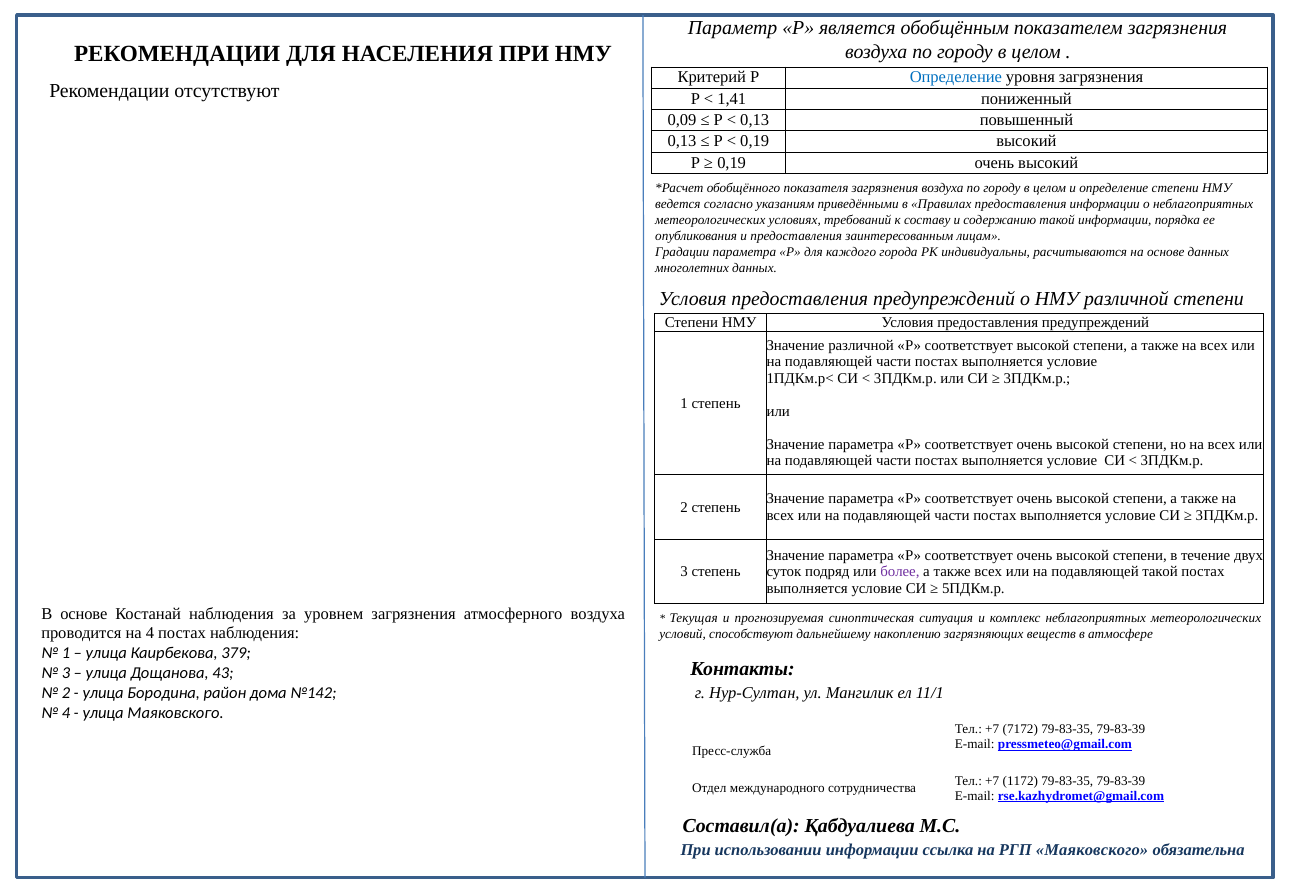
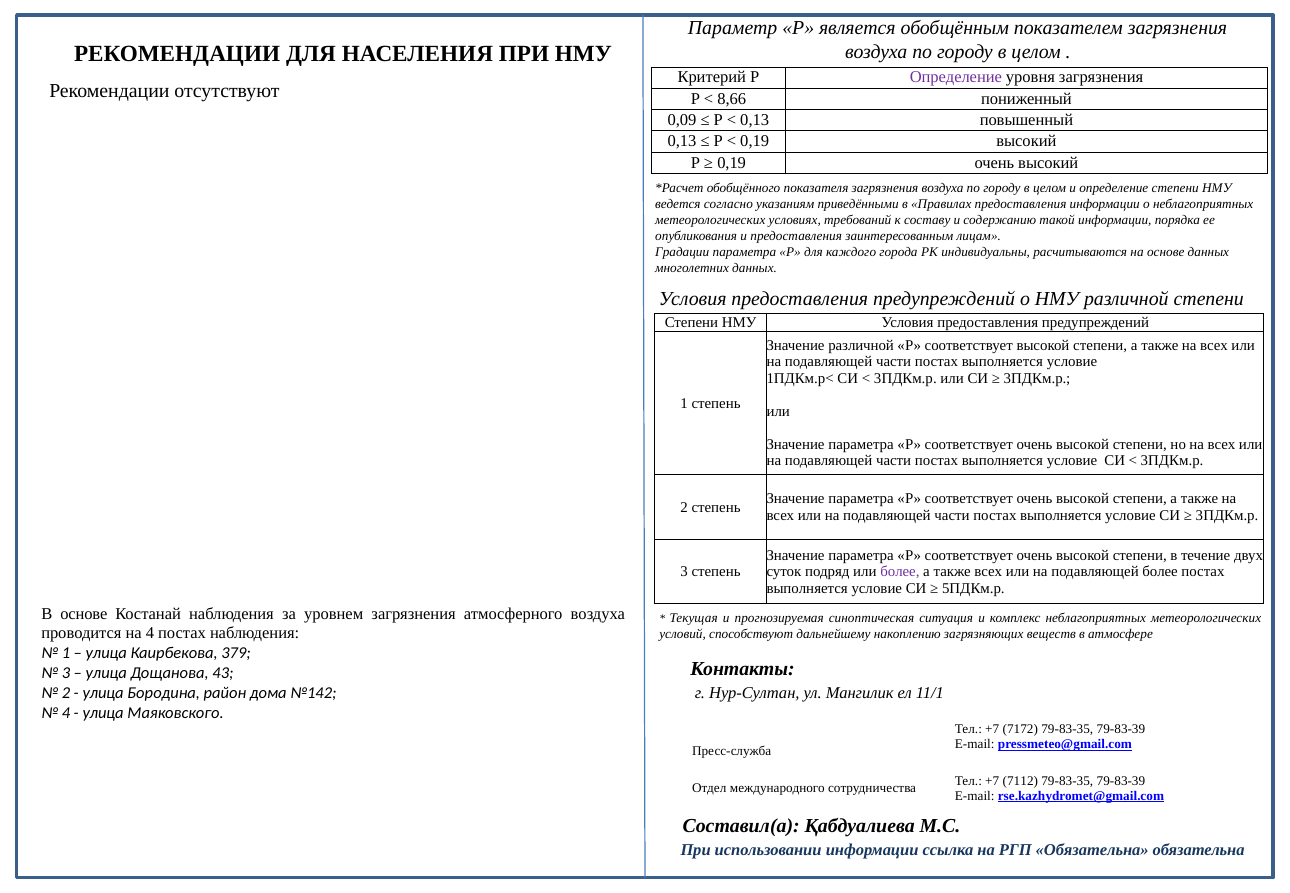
Определение colour: blue -> purple (956, 77)
1,41: 1,41 -> 8,66 (732, 99)
подавляющей такой: такой -> более (1160, 572)
1172: 1172 -> 7112 (1020, 781)
РГП Маяковского: Маяковского -> Обязательна (1092, 850)
